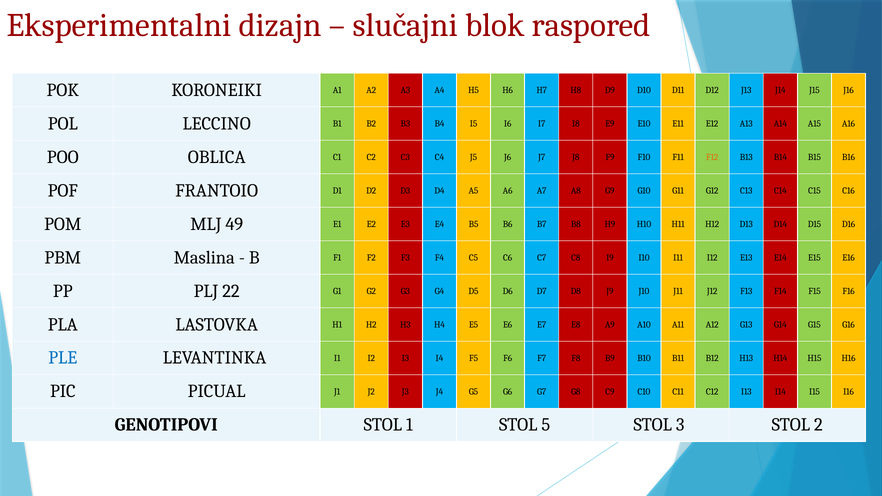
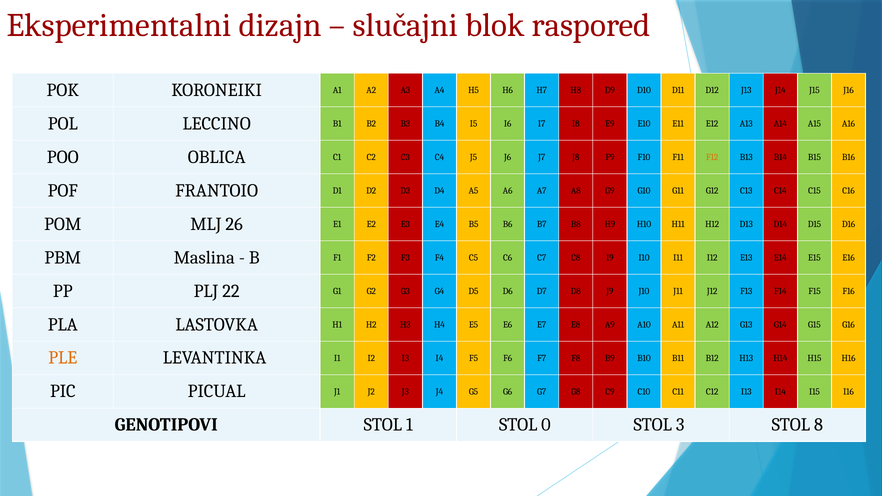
49: 49 -> 26 (234, 224)
PLE colour: blue -> orange (63, 358)
5: 5 -> 0 (546, 425)
2: 2 -> 8 (818, 425)
